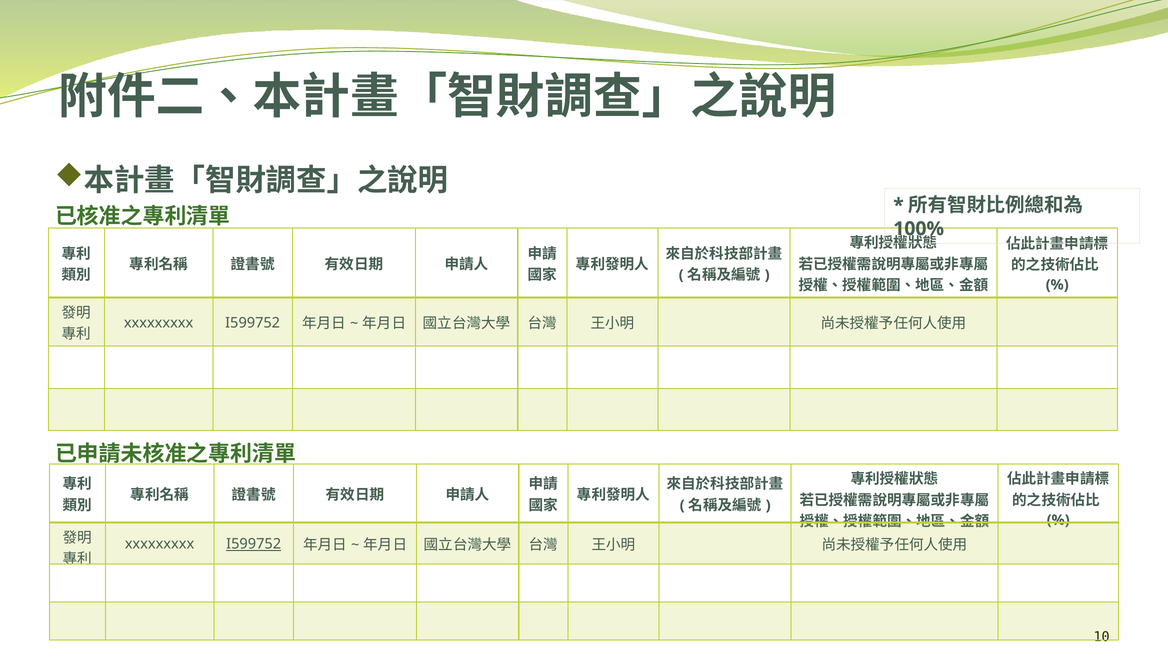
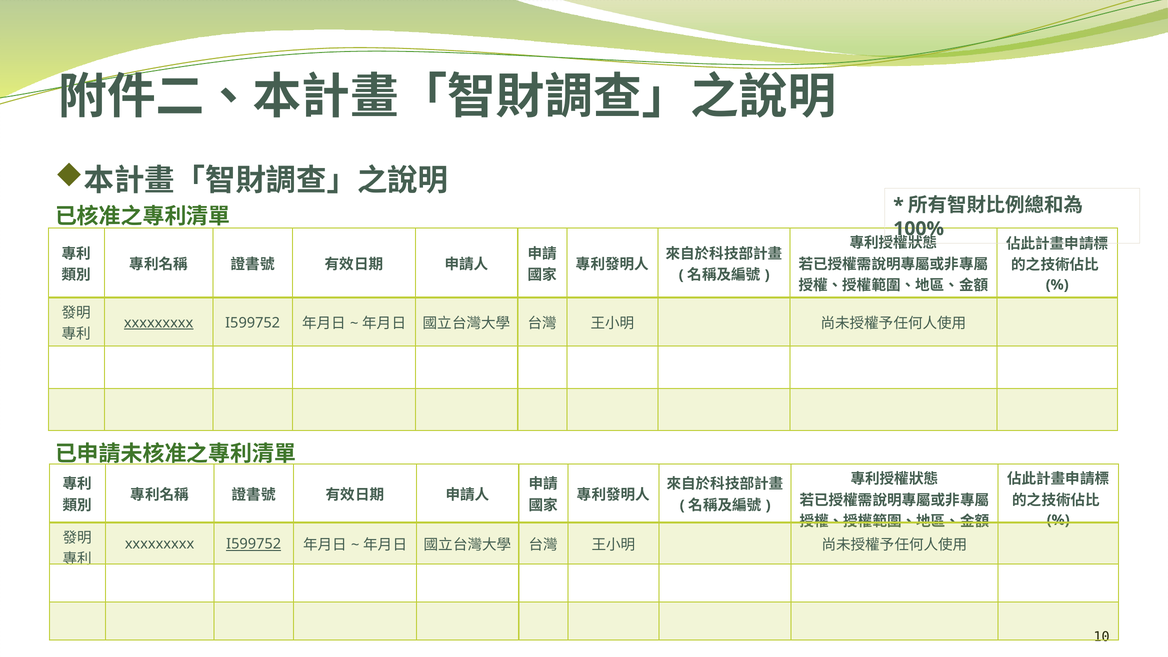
xxxxxxxxx underline: none -> present (159, 323)
